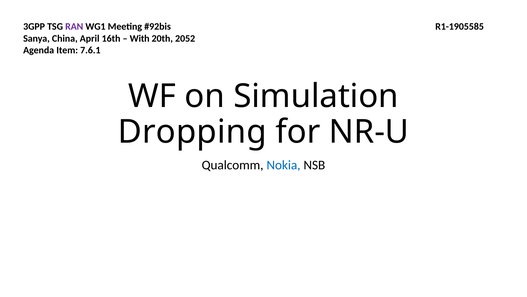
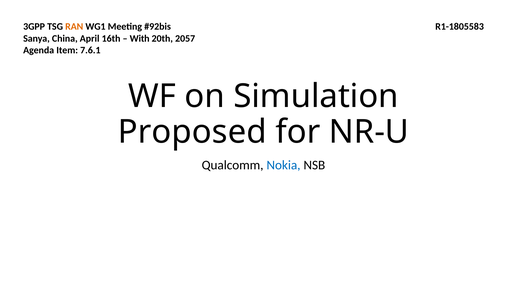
RAN colour: purple -> orange (74, 27)
R1-1905585: R1-1905585 -> R1-1805583 (460, 27)
2052: 2052 -> 2057 (185, 38)
Dropping: Dropping -> Proposed (192, 132)
